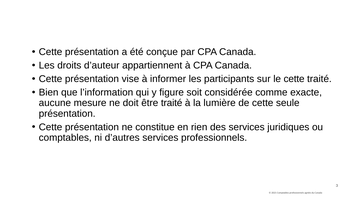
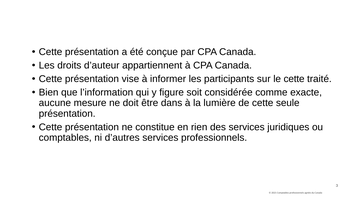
être traité: traité -> dans (172, 103)
